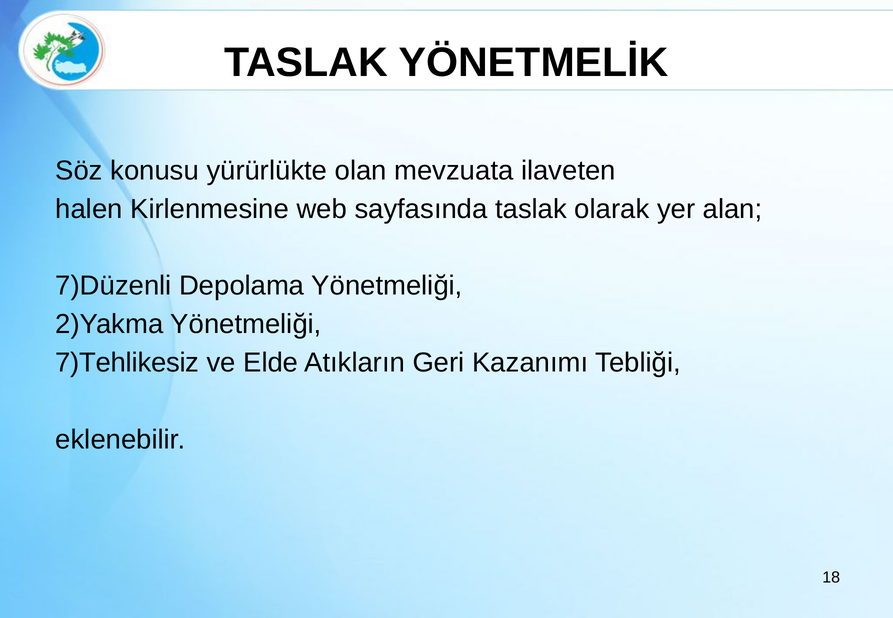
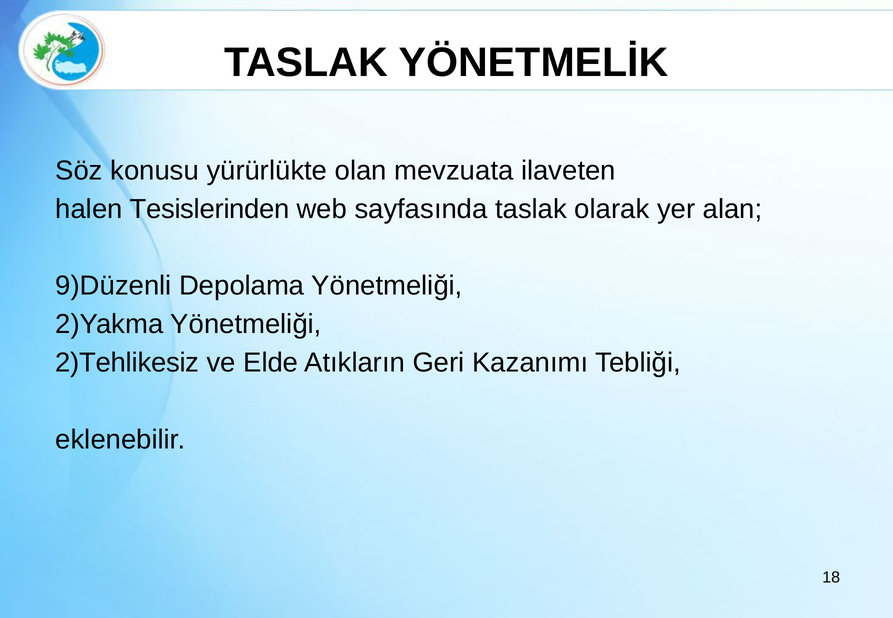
Kirlenmesine: Kirlenmesine -> Tesislerinden (210, 209)
7)Düzenli: 7)Düzenli -> 9)Düzenli (113, 286)
7)Tehlikesiz: 7)Tehlikesiz -> 2)Tehlikesiz (127, 363)
